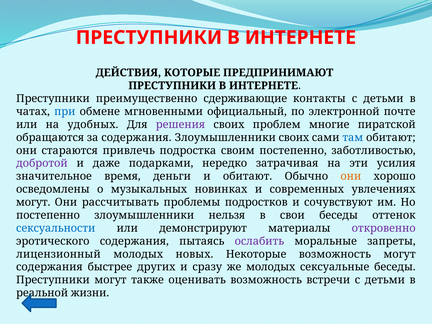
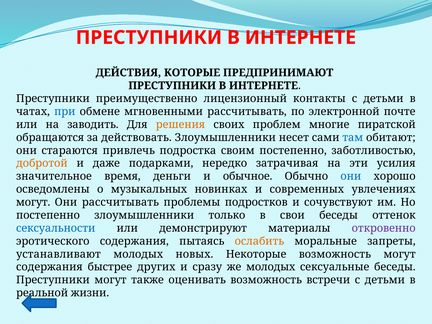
сдерживающие: сдерживающие -> лицензионный (245, 99)
мгновенными официальный: официальный -> рассчитывать (247, 112)
удобных: удобных -> заводить (93, 125)
решения colour: purple -> orange (180, 125)
за содержания: содержания -> действовать (136, 137)
Злоумышленники своих: своих -> несет (294, 137)
добротой colour: purple -> orange (42, 163)
и обитают: обитают -> обычное (248, 176)
они colour: orange -> blue (351, 176)
нельзя: нельзя -> только (227, 215)
ослабить colour: purple -> orange (259, 241)
лицензионный: лицензионный -> устанавливают (58, 254)
